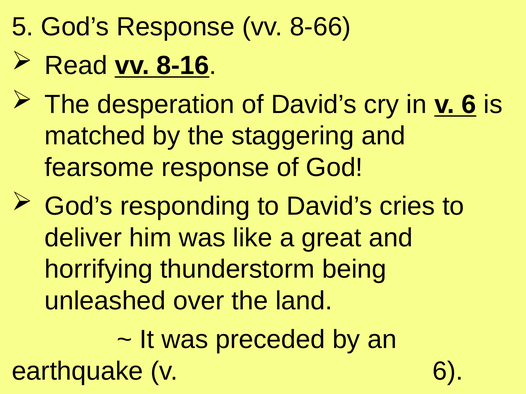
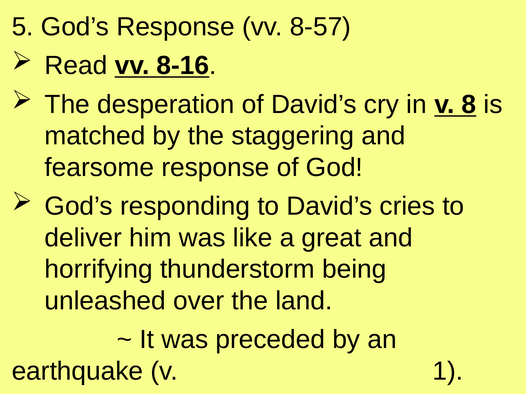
8-66: 8-66 -> 8-57 (320, 27)
in v 6: 6 -> 8 (469, 104)
earthquake v 6: 6 -> 1 (448, 372)
